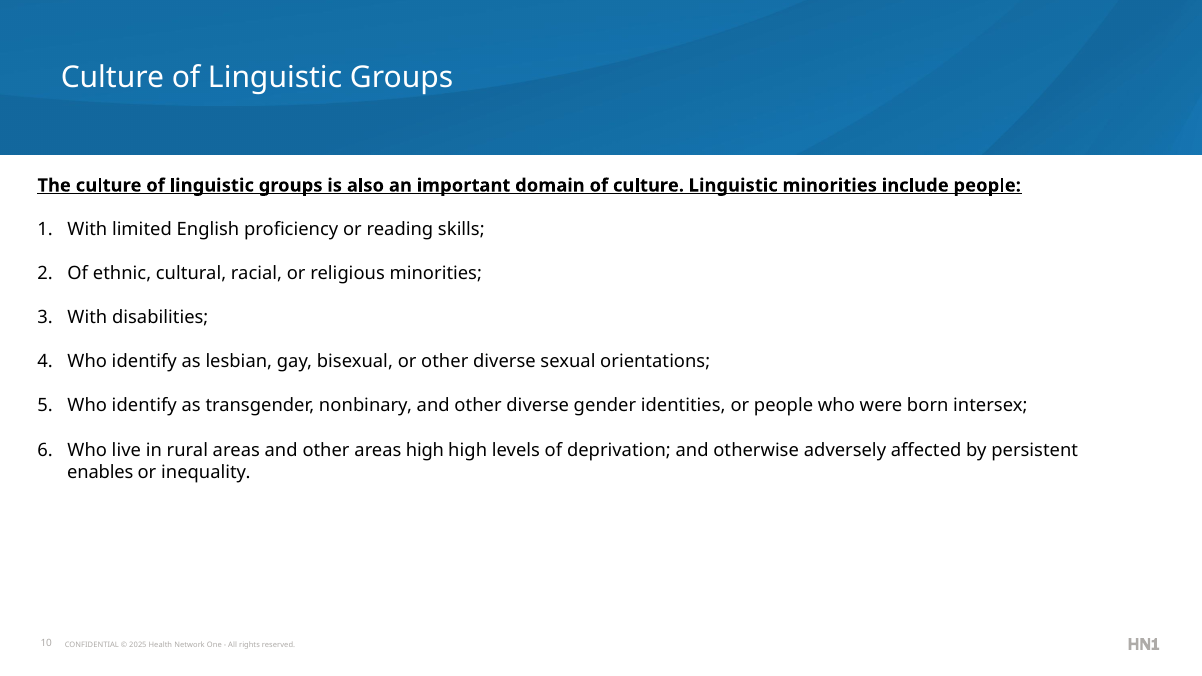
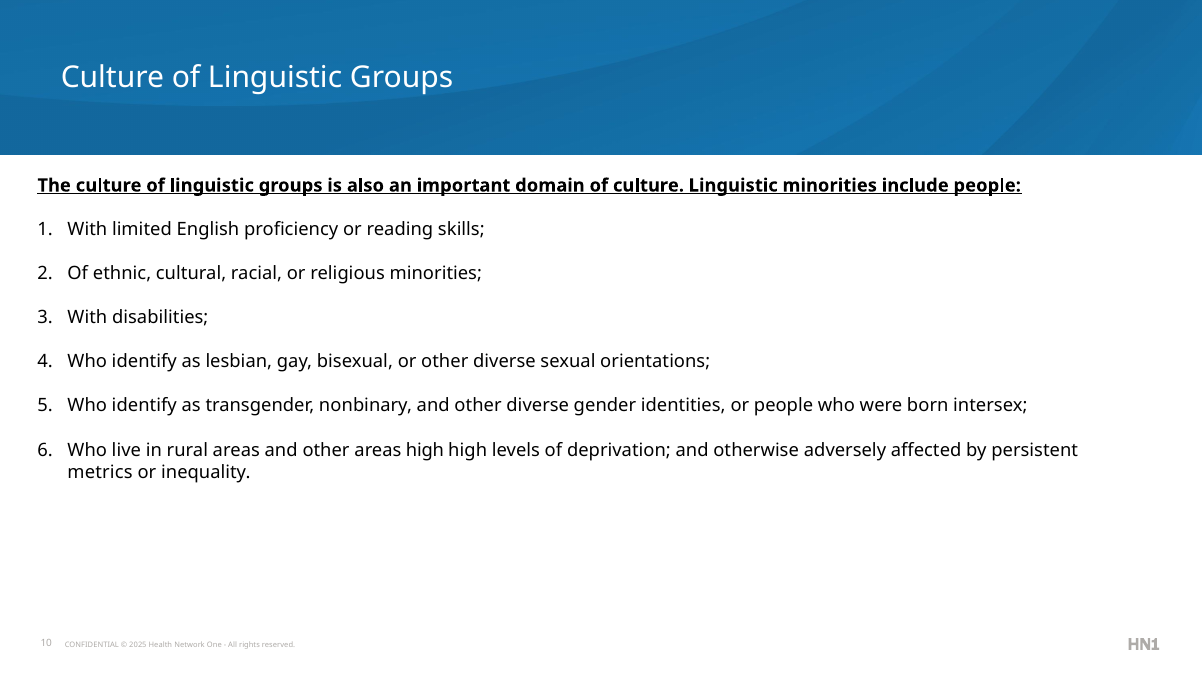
enables: enables -> metrics (100, 472)
